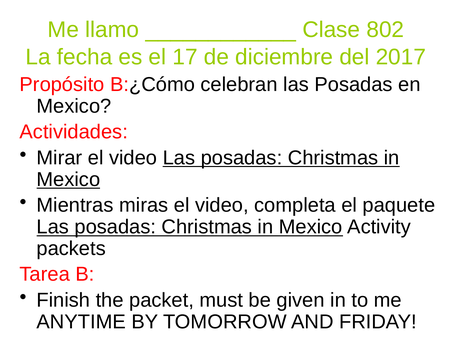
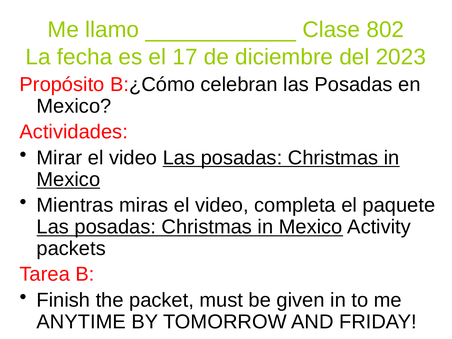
2017: 2017 -> 2023 (401, 57)
